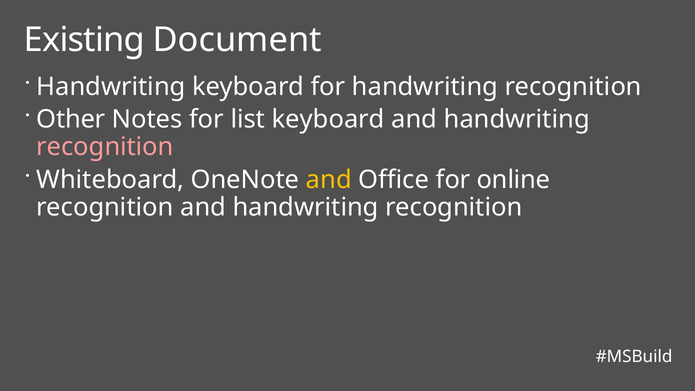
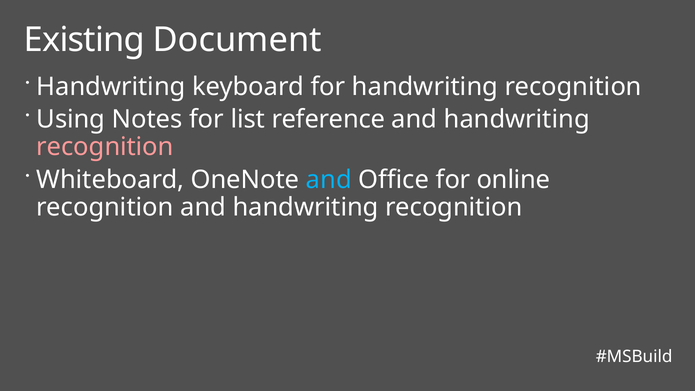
Other: Other -> Using (71, 119)
list keyboard: keyboard -> reference (328, 119)
and colour: yellow -> light blue (329, 180)
